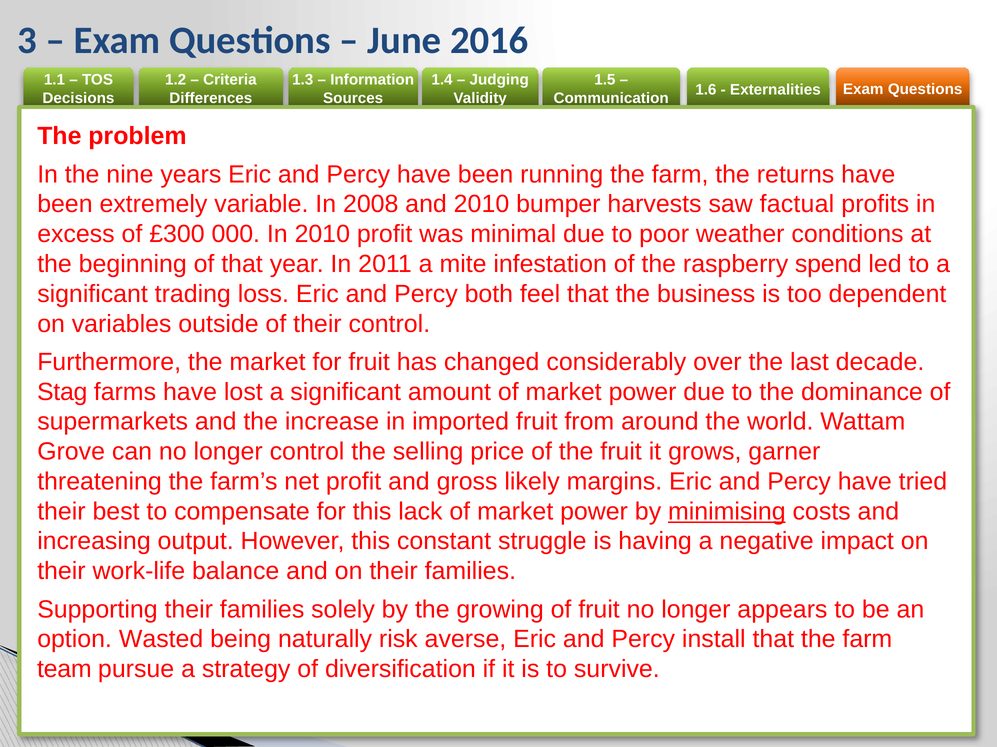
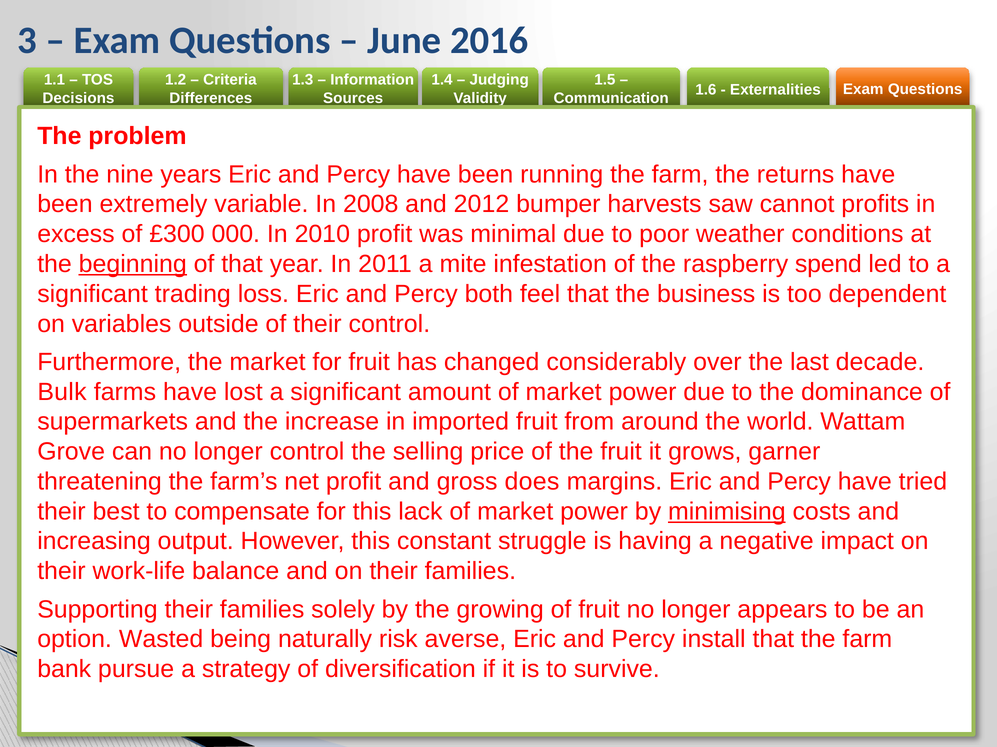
and 2010: 2010 -> 2012 (481, 204)
factual: factual -> cannot (797, 204)
beginning underline: none -> present (133, 264)
Stag: Stag -> Bulk (62, 392)
likely: likely -> does (532, 482)
team: team -> bank (64, 670)
